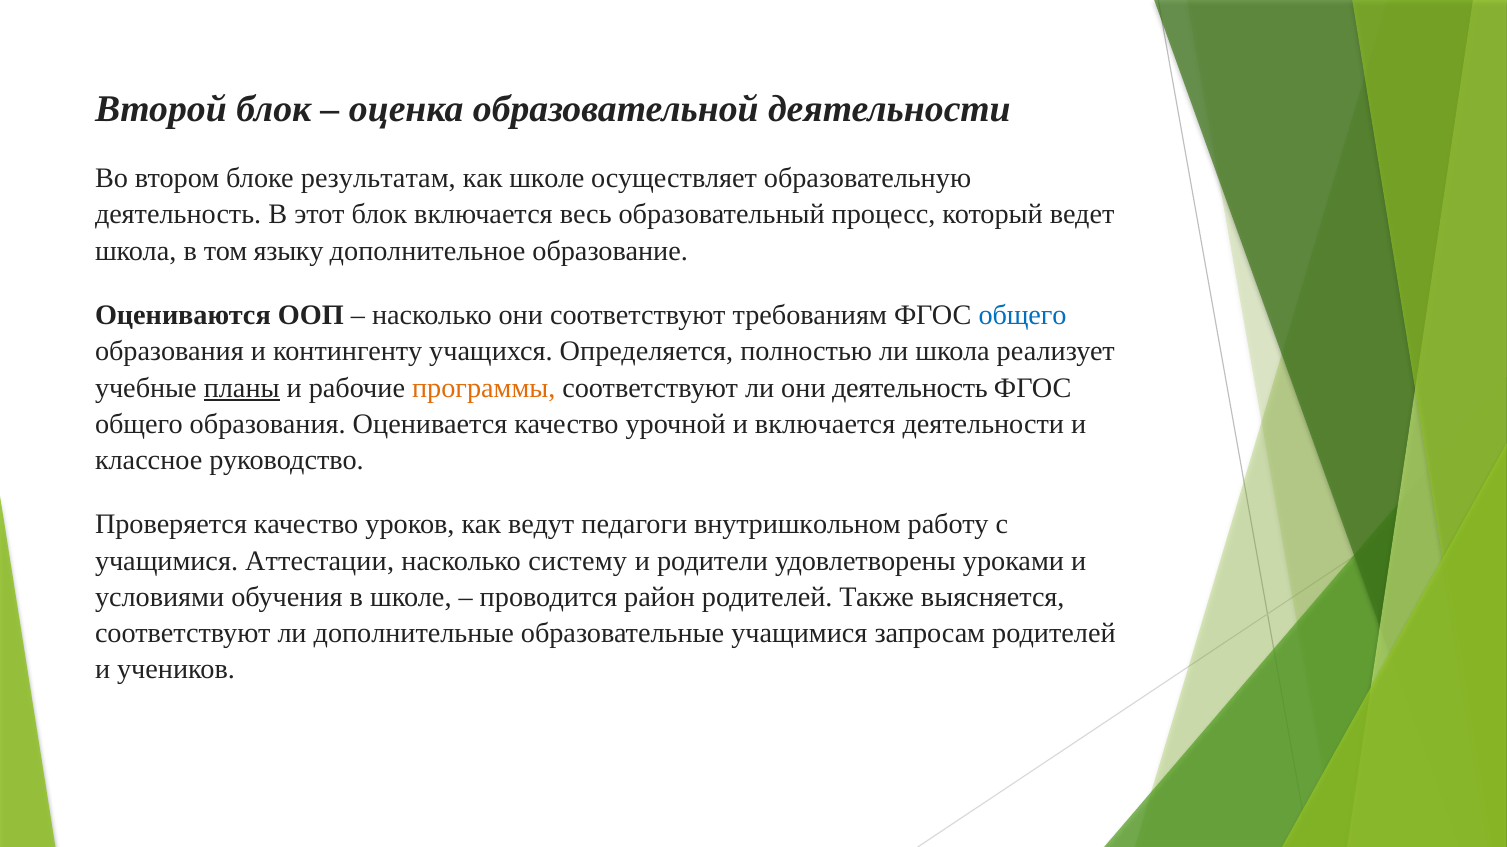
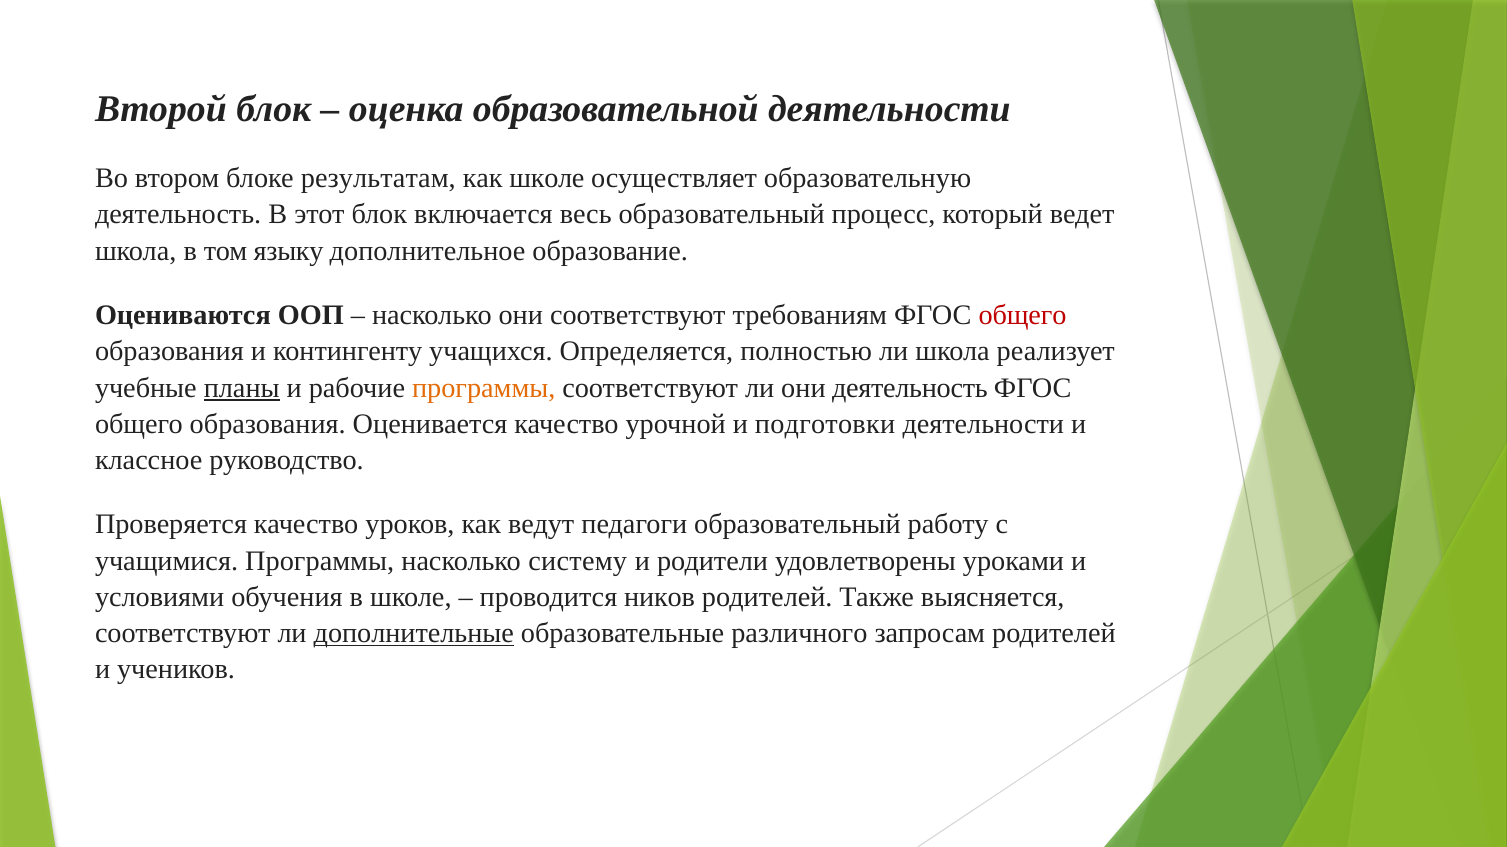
общего colour: blue -> red (1022, 316)
и включается: включается -> подготовки (825, 424)
педагоги внутришкольном: внутришкольном -> образовательный (797, 525)
учащимися Аттестации: Аттестации -> Программы (320, 561)
район: район -> ников (660, 598)
дополнительные underline: none -> present (414, 634)
образовательные учащимися: учащимися -> различного (799, 634)
